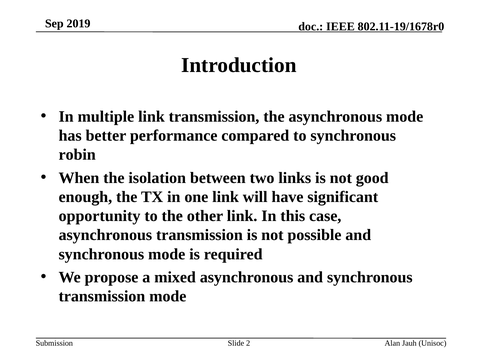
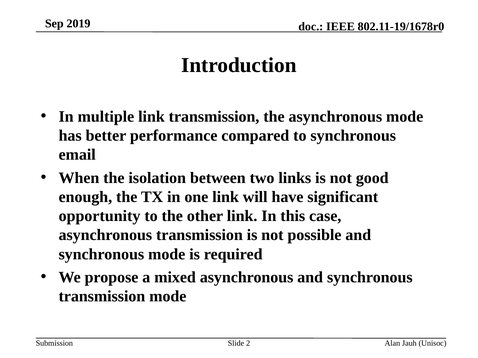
robin: robin -> email (77, 155)
